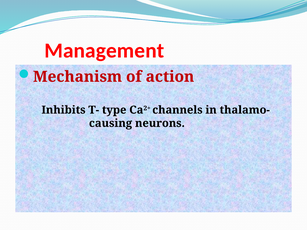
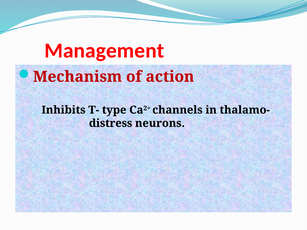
causing: causing -> distress (111, 123)
